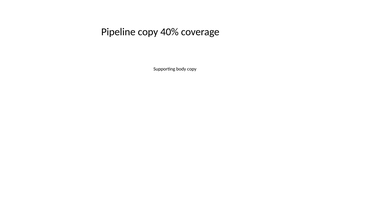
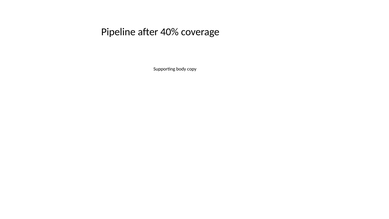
Pipeline copy: copy -> after (148, 32)
